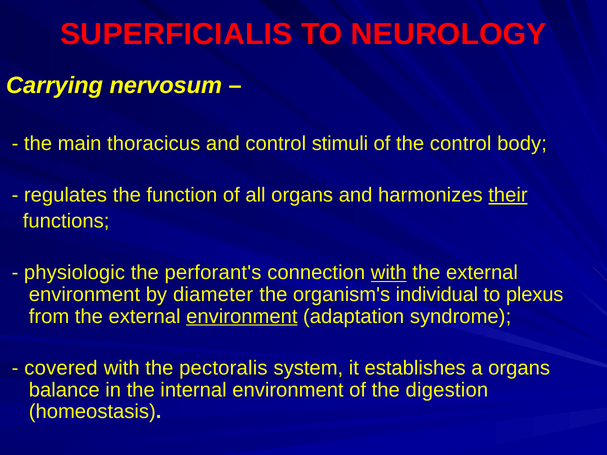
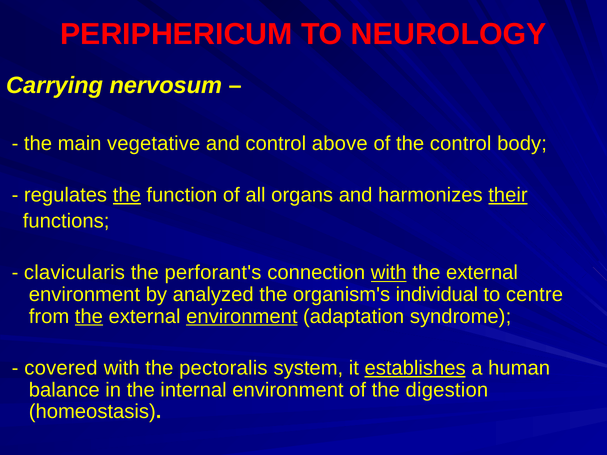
SUPERFICIALIS: SUPERFICIALIS -> PERIPHERICUM (176, 34)
thoracicus: thoracicus -> vegetative (154, 143)
stimuli: stimuli -> above (340, 143)
the underline: none -> present (127, 195)
physiologic: physiologic -> clavicularis (74, 273)
diameter: diameter -> analyzed (213, 295)
plexus: plexus -> centre (535, 295)
the underline: none -> present (89, 317)
establishes underline: none -> present (415, 368)
a organs: organs -> human (519, 368)
